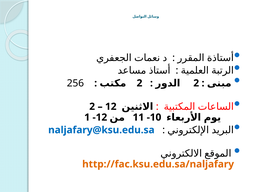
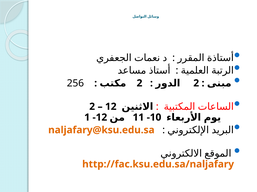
naljafary@ksu.edu.sa colour: blue -> orange (101, 130)
